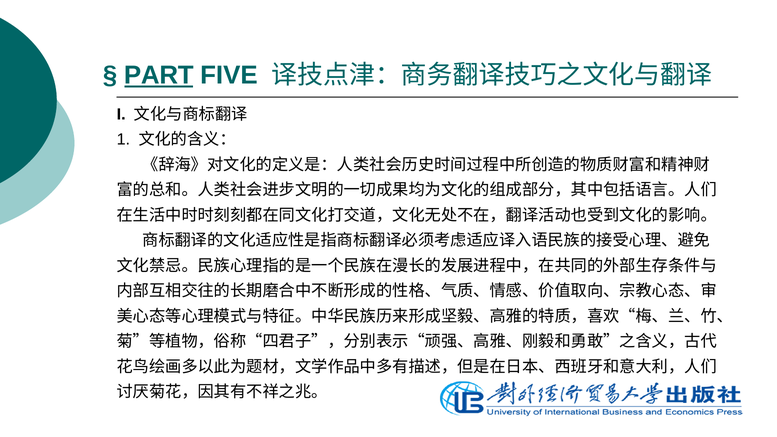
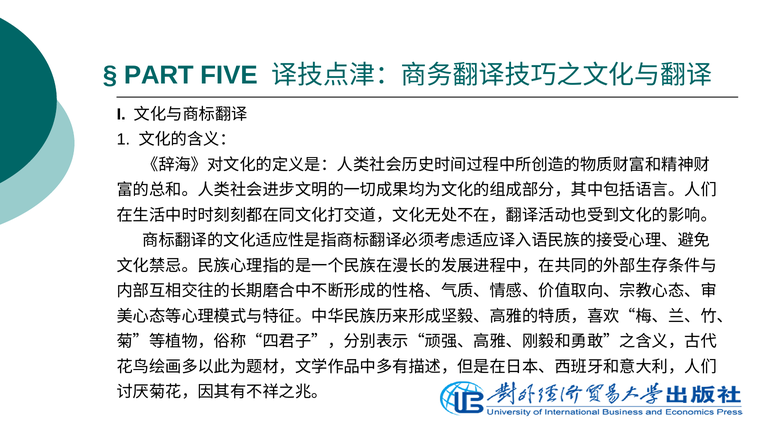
PART underline: present -> none (159, 75)
